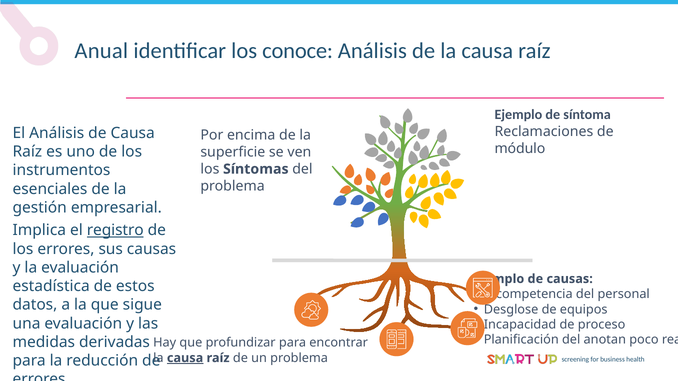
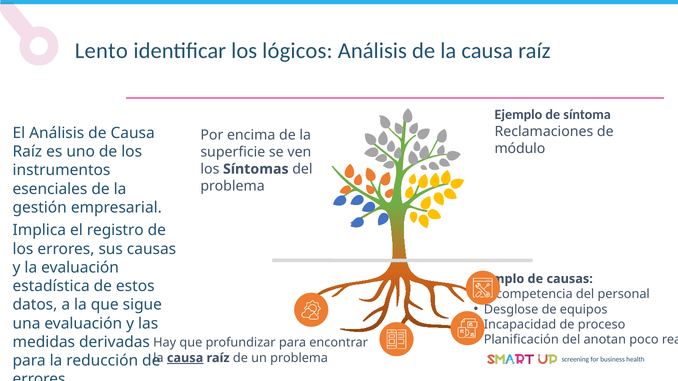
Anual: Anual -> Lento (101, 51)
conoce: conoce -> lógicos (297, 51)
registro underline: present -> none (115, 231)
